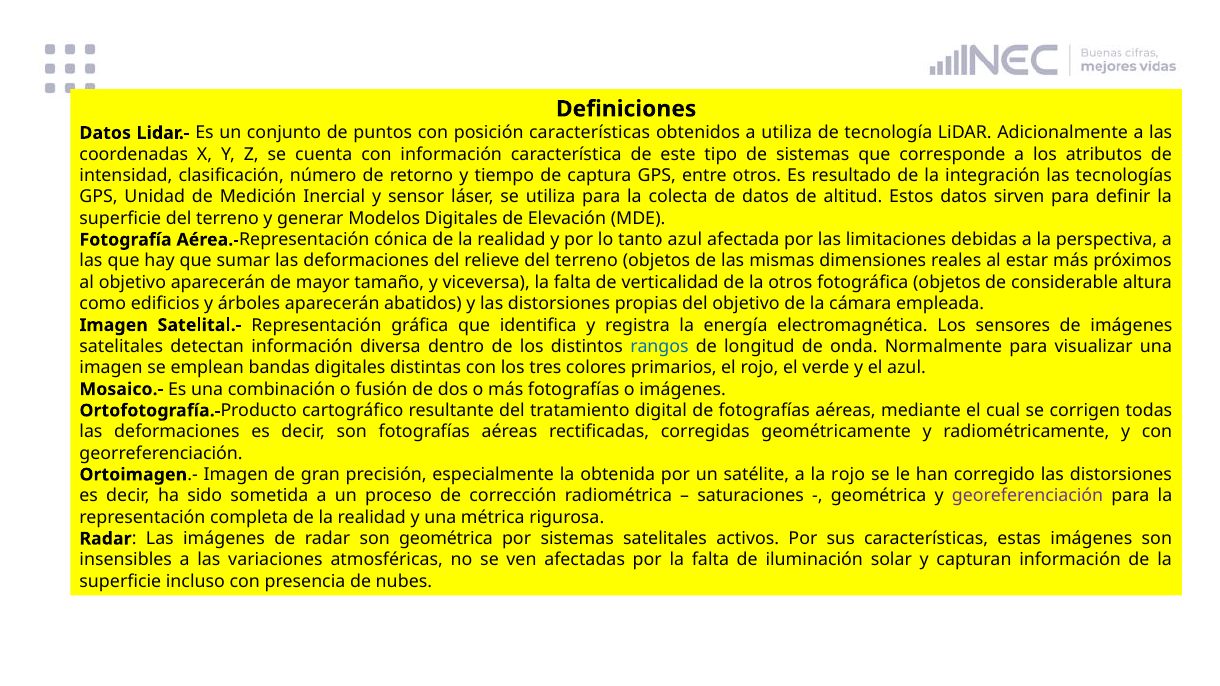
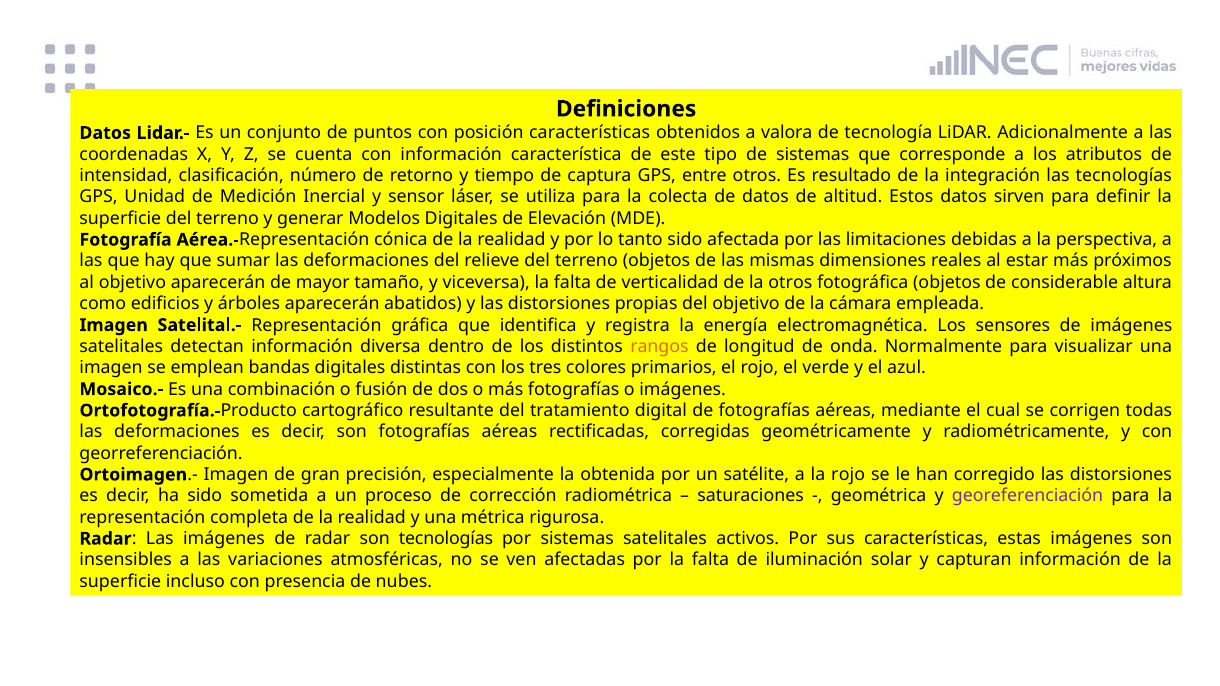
a utiliza: utiliza -> valora (787, 133)
tanto azul: azul -> sido (685, 240)
rangos colour: blue -> orange (659, 347)
son geométrica: geométrica -> tecnologías (446, 539)
